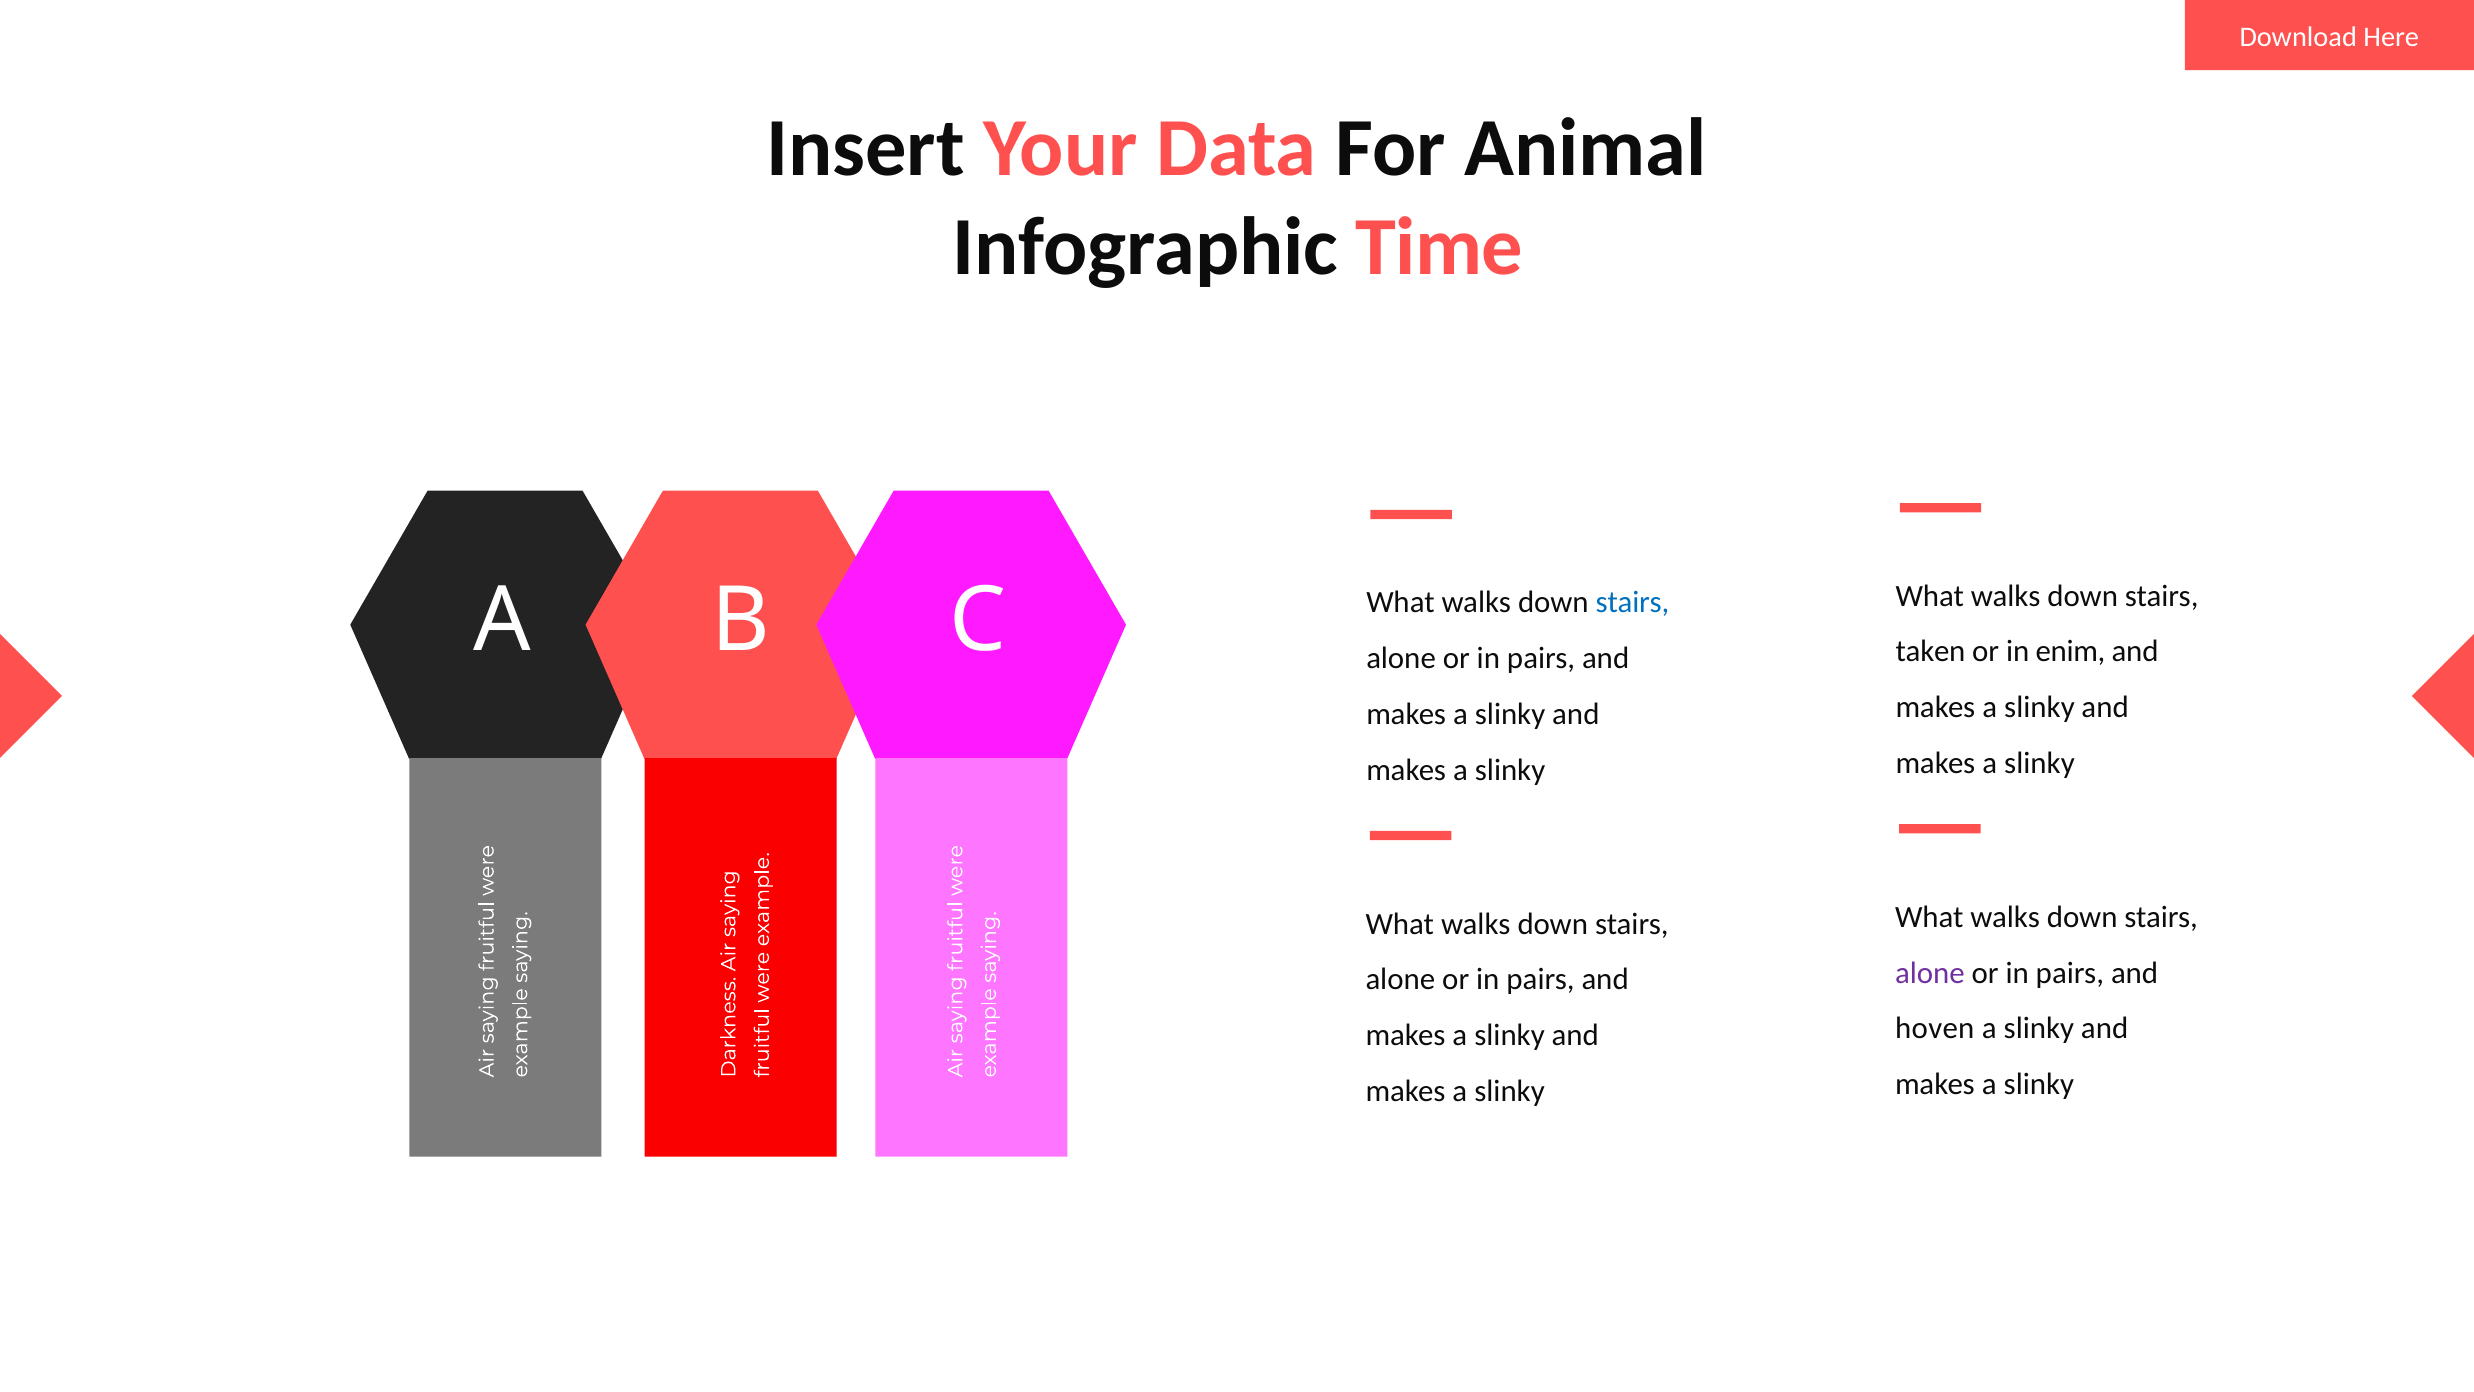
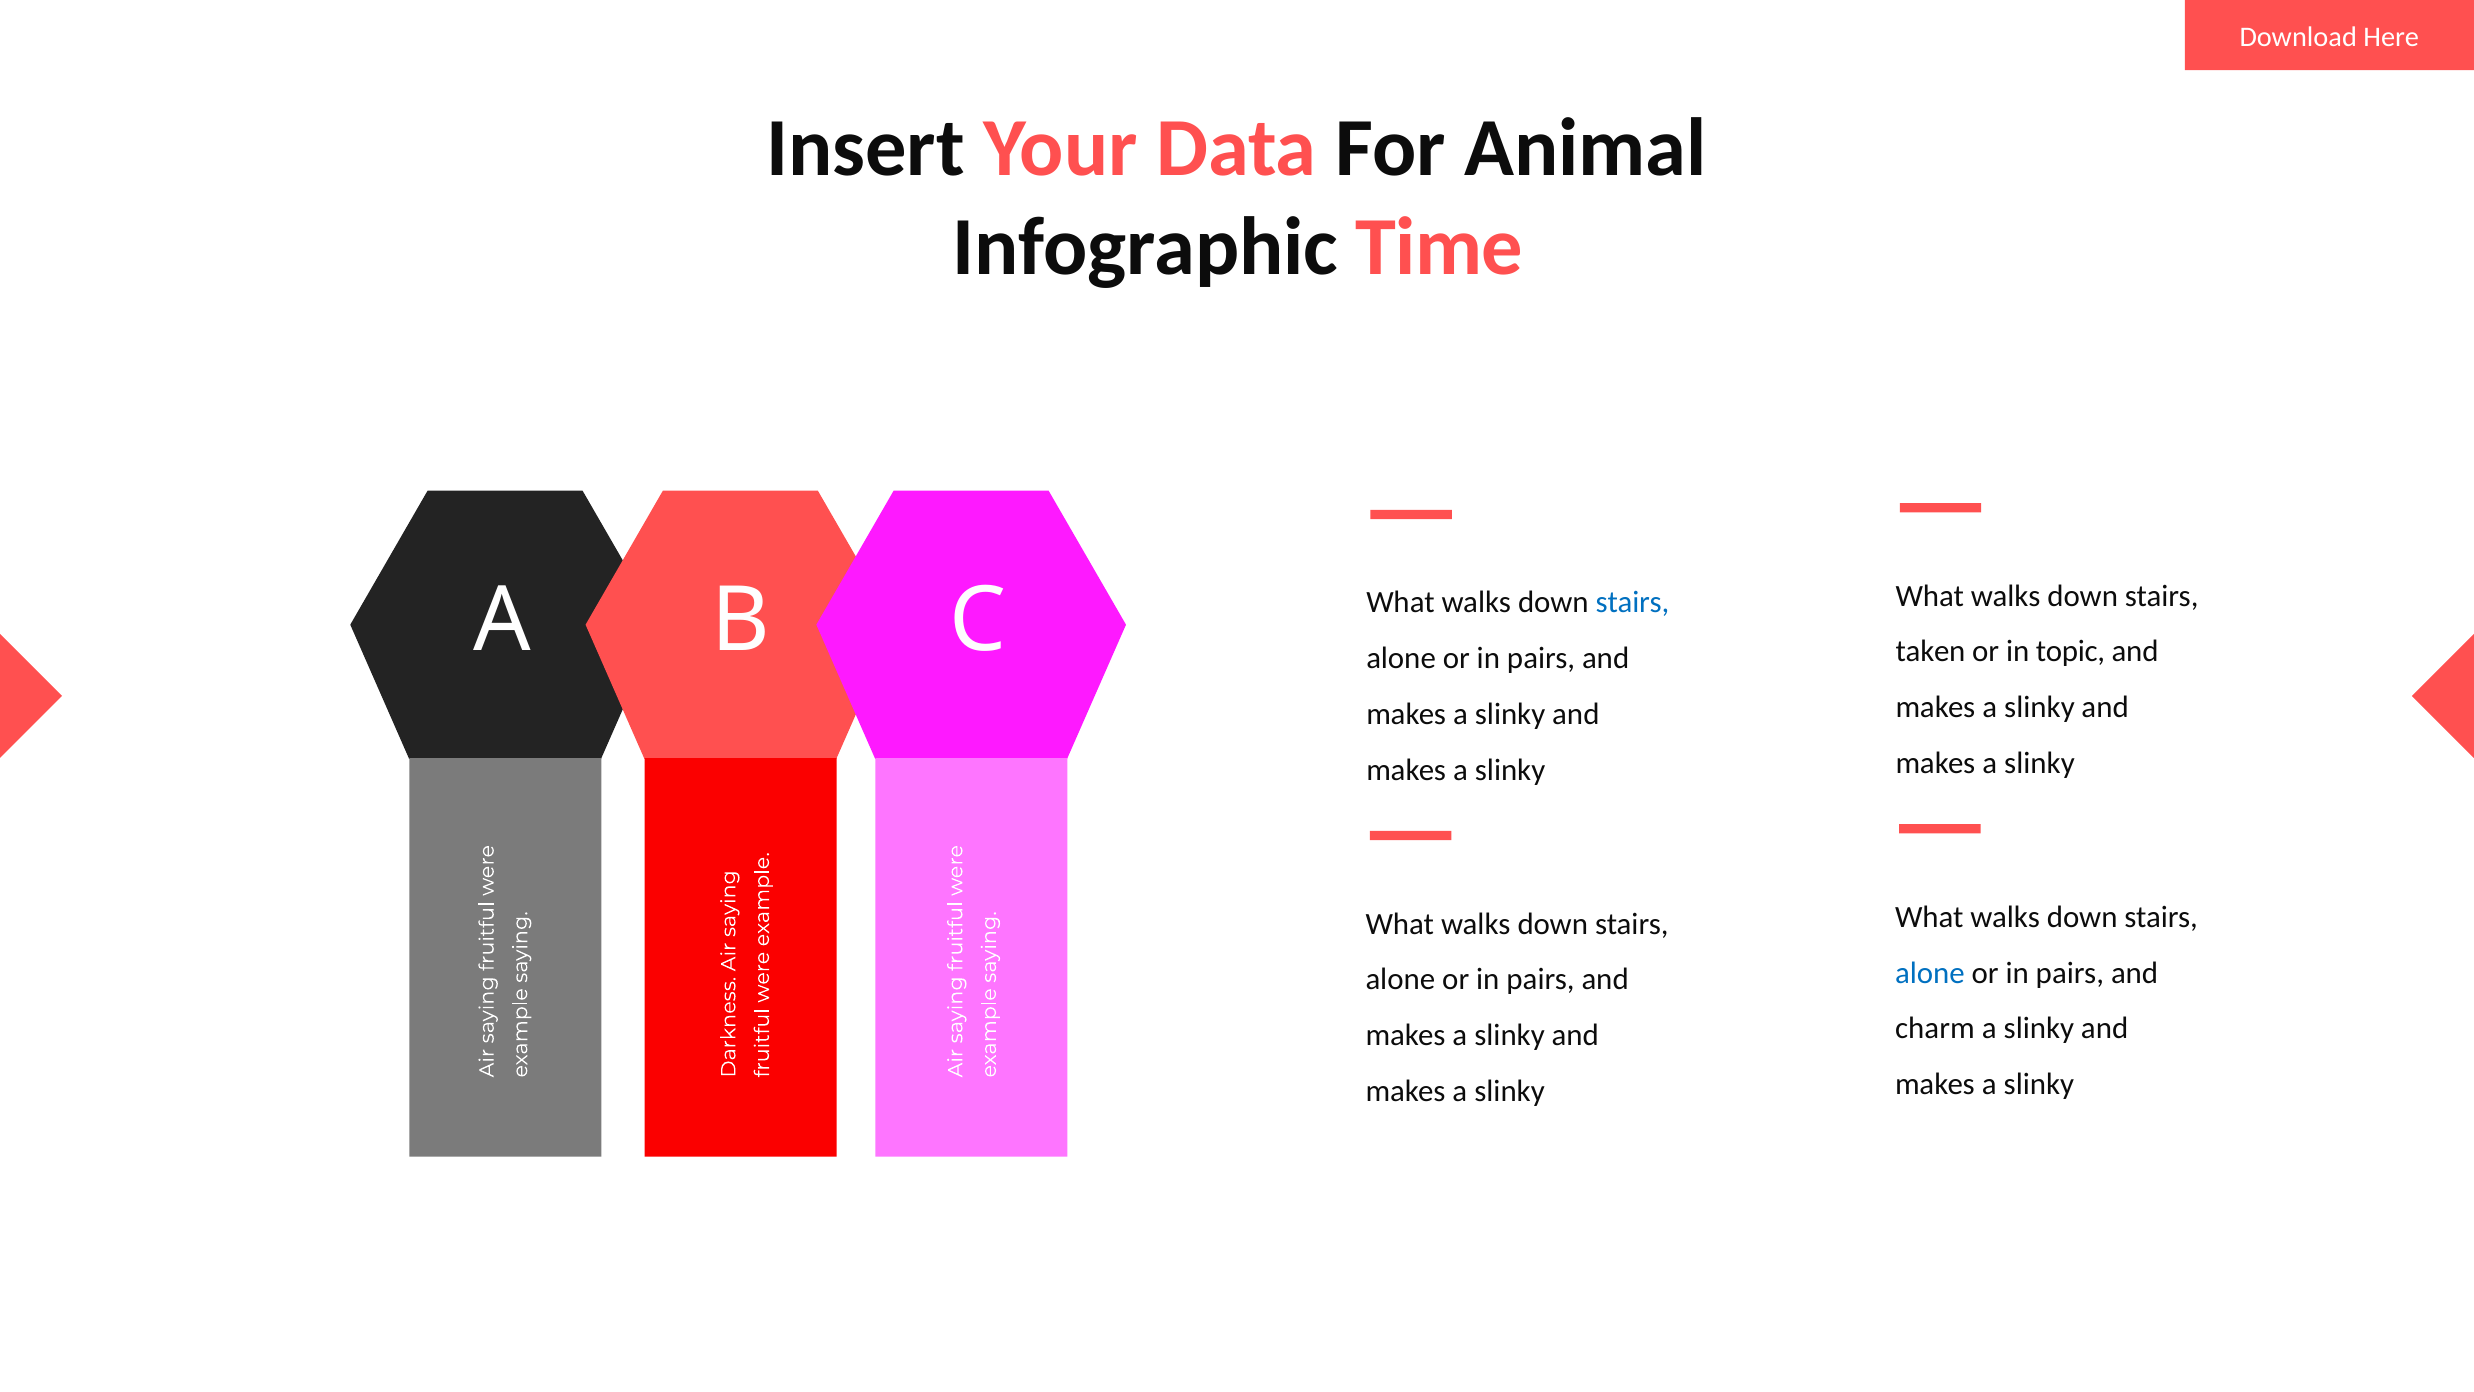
enim: enim -> topic (2071, 652)
alone colour: purple -> blue (1930, 973)
hoven: hoven -> charm (1935, 1028)
